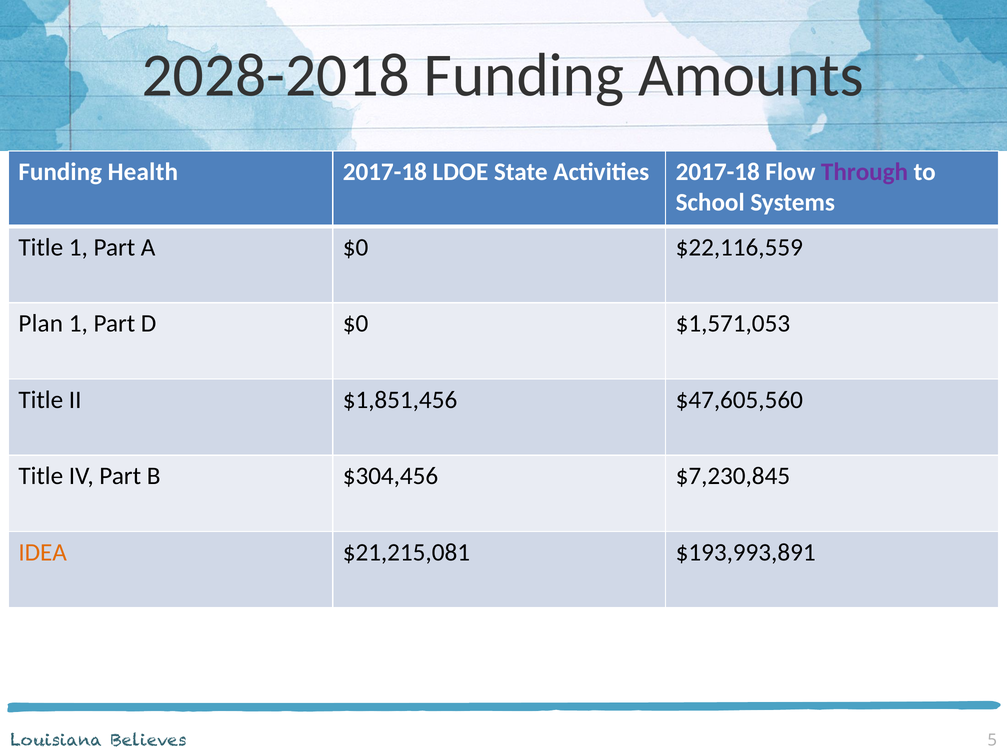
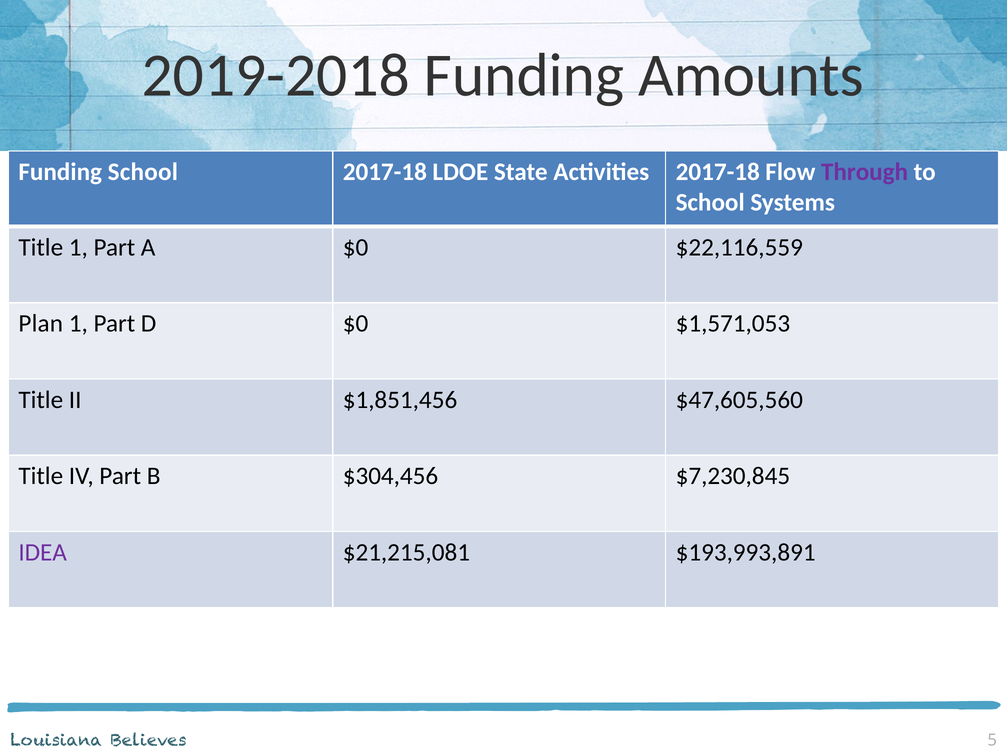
2028-2018: 2028-2018 -> 2019-2018 (276, 76)
Funding Health: Health -> School (143, 172)
IDEA colour: orange -> purple (43, 552)
